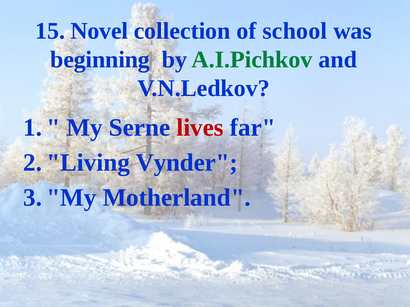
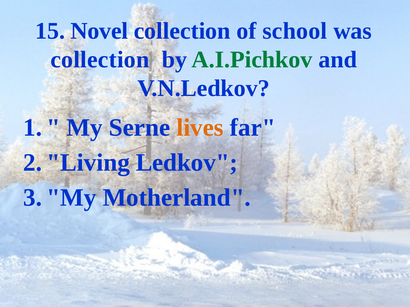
beginning: beginning -> collection (100, 60)
lives colour: red -> orange (200, 128)
Vynder: Vynder -> Ledkov (187, 163)
